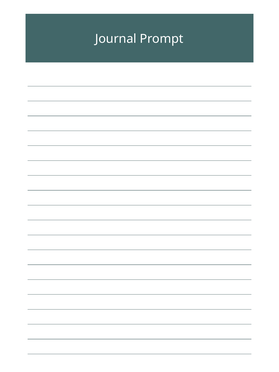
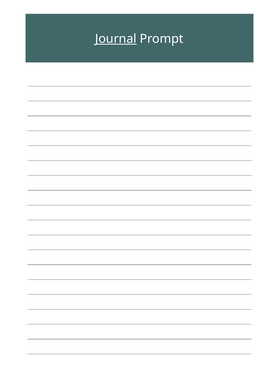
Journal underline: none -> present (116, 39)
